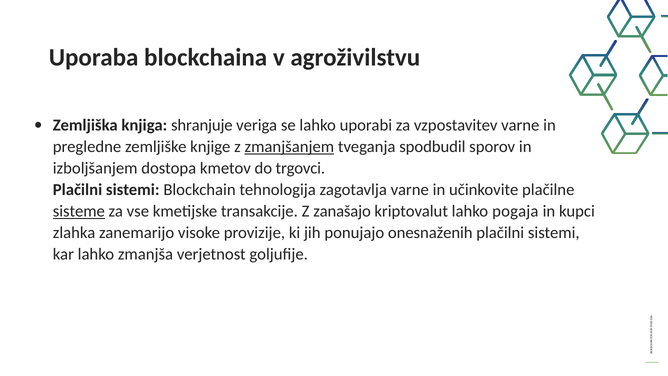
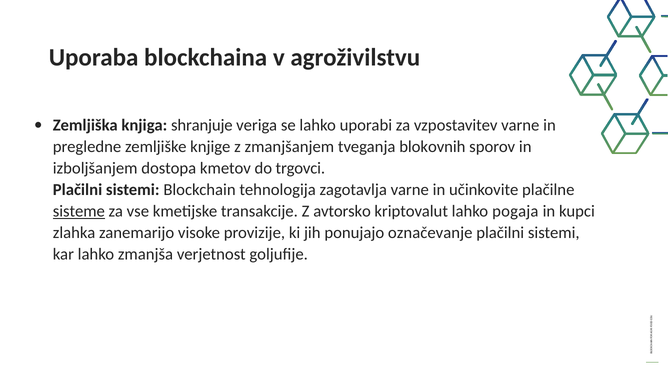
zmanjšanjem underline: present -> none (289, 147)
spodbudil: spodbudil -> blokovnih (432, 147)
zanašajo: zanašajo -> avtorsko (342, 211)
onesnaženih: onesnaženih -> označevanje (430, 232)
